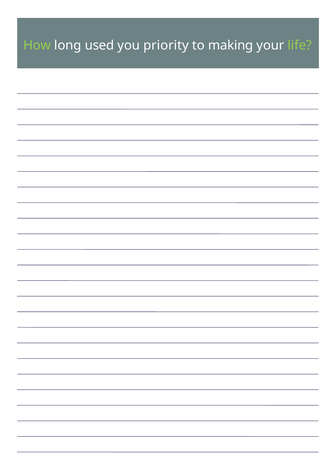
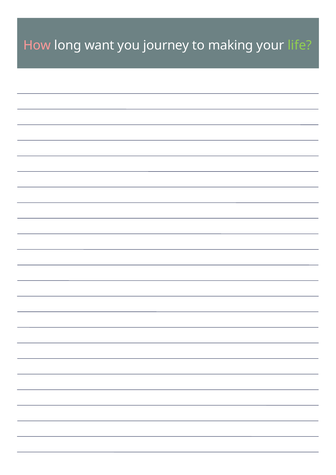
How colour: light green -> pink (37, 45)
used: used -> want (99, 45)
priority: priority -> journey (166, 45)
